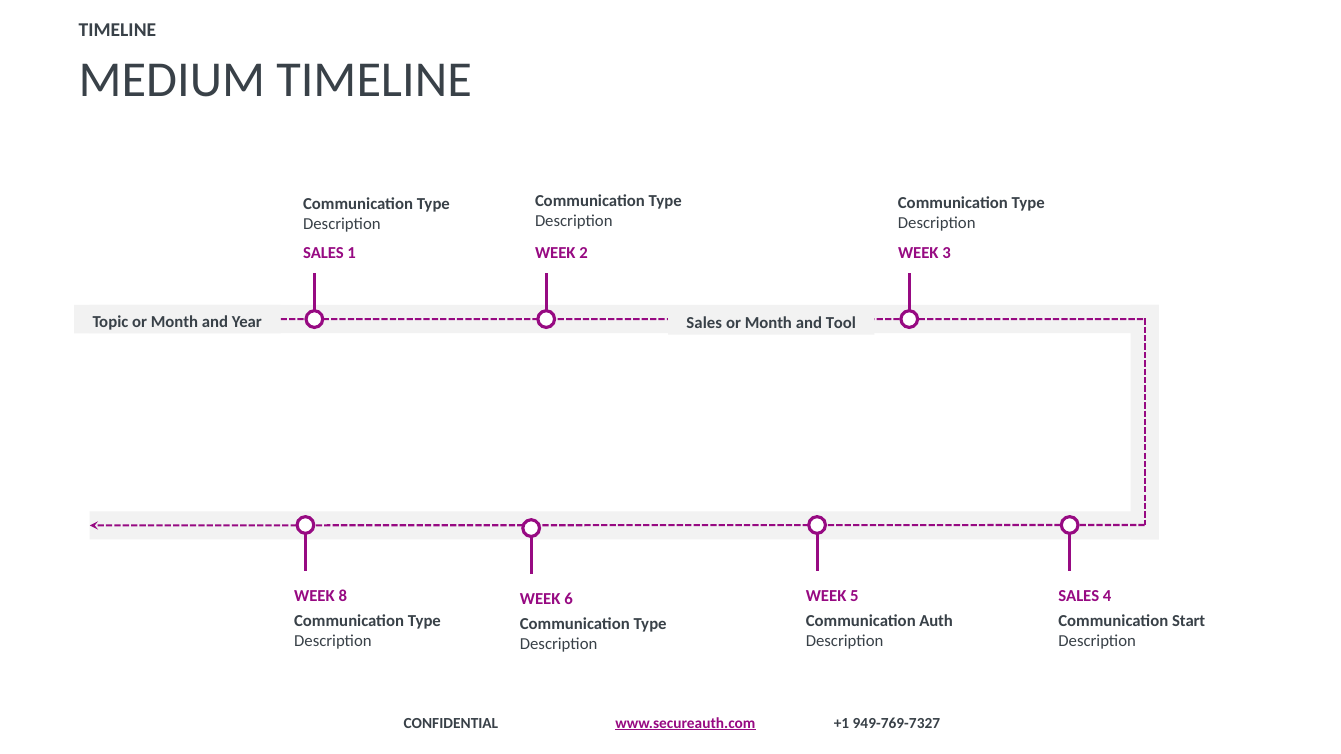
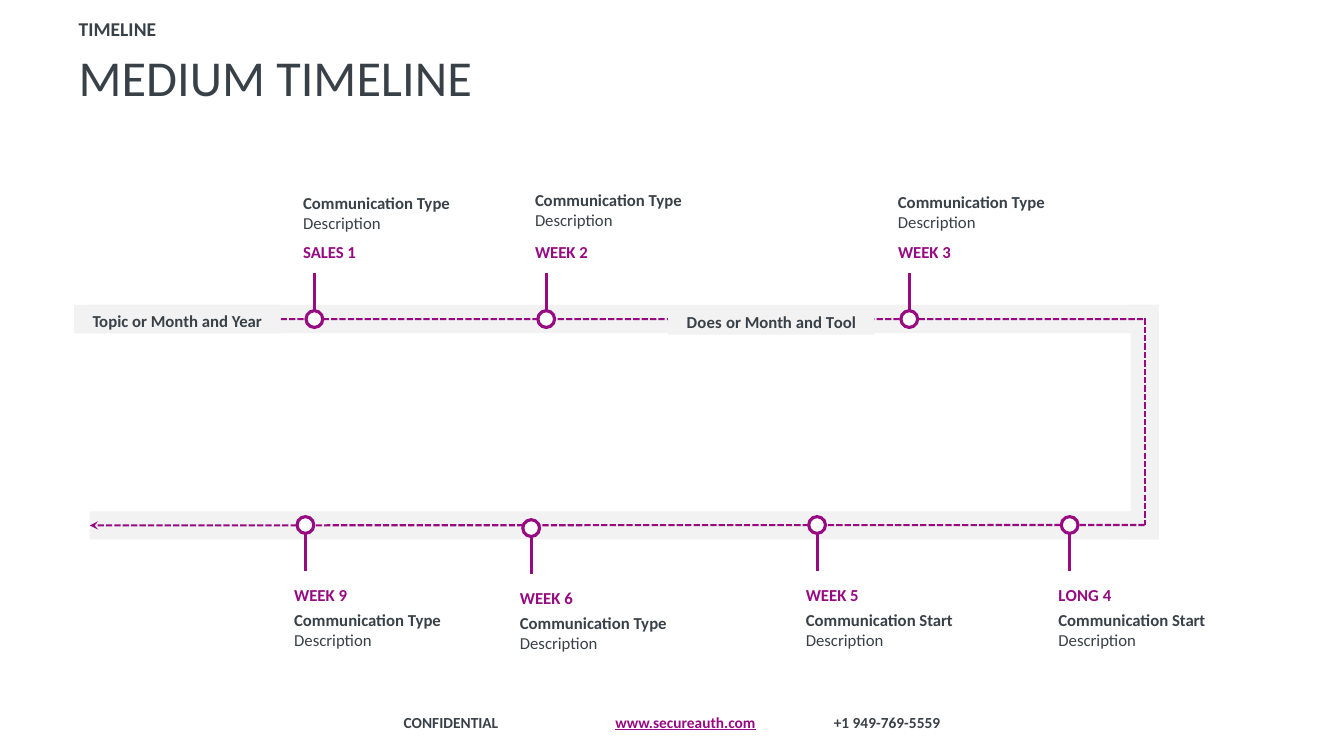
Sales: Sales -> Does (704, 323)
8: 8 -> 9 (343, 596)
SALES: SALES -> LONG (1079, 596)
Auth: Auth -> Start (936, 621)
949-769-7327: 949-769-7327 -> 949-769-5559 (896, 723)
